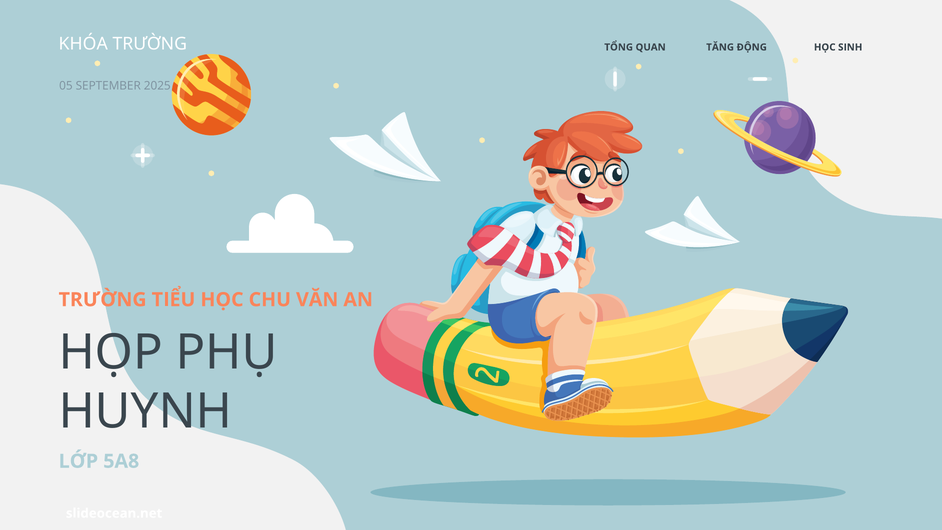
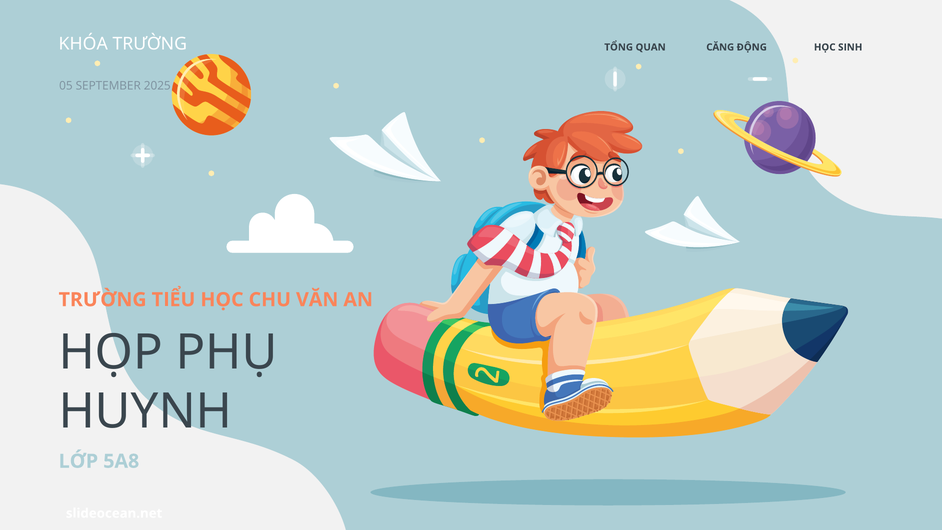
TĂNG: TĂNG -> CĂNG (720, 47)
